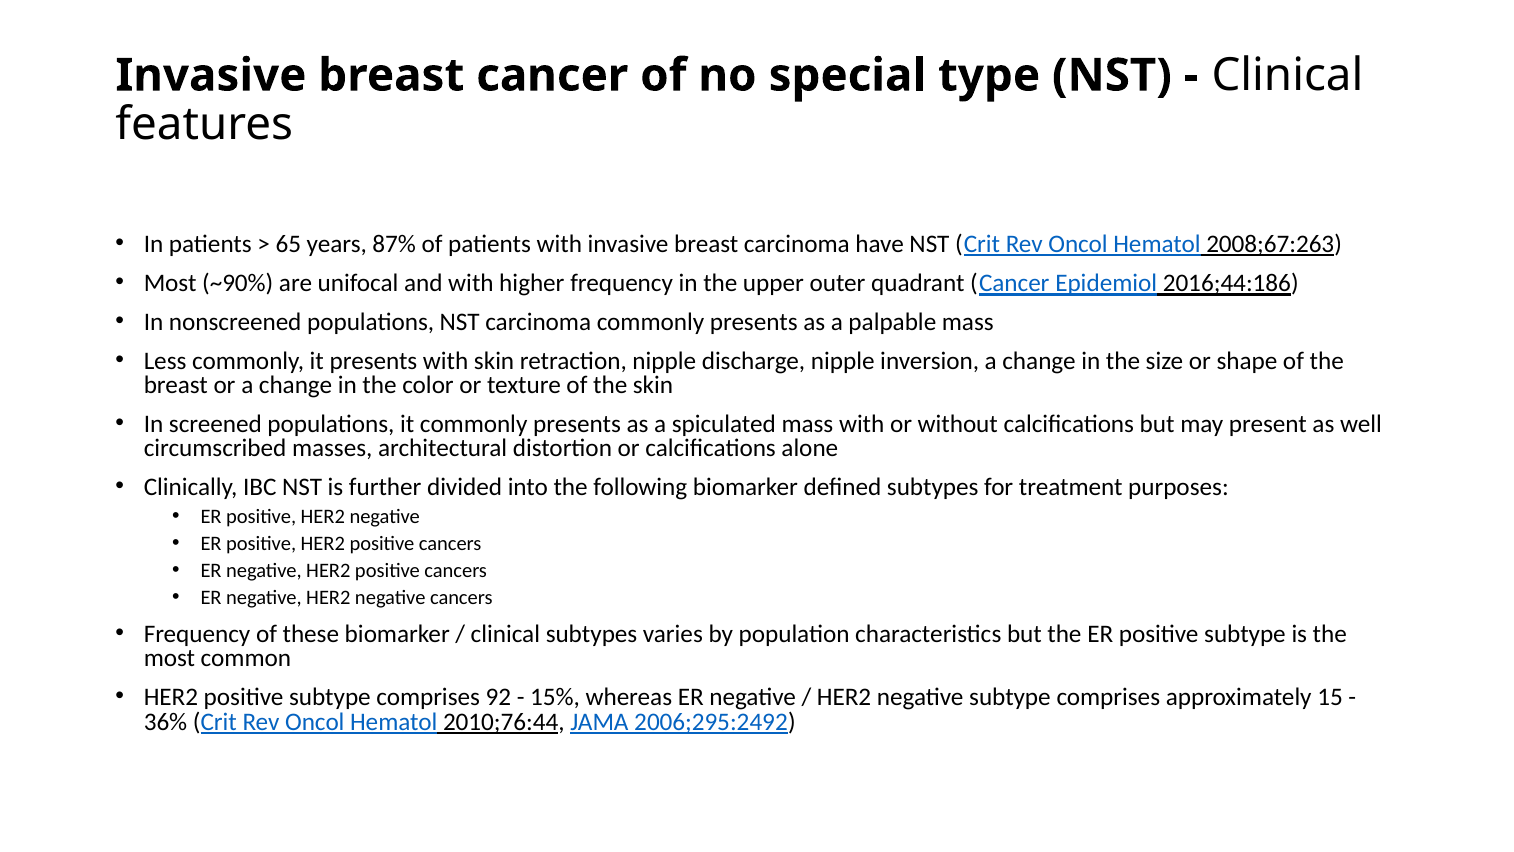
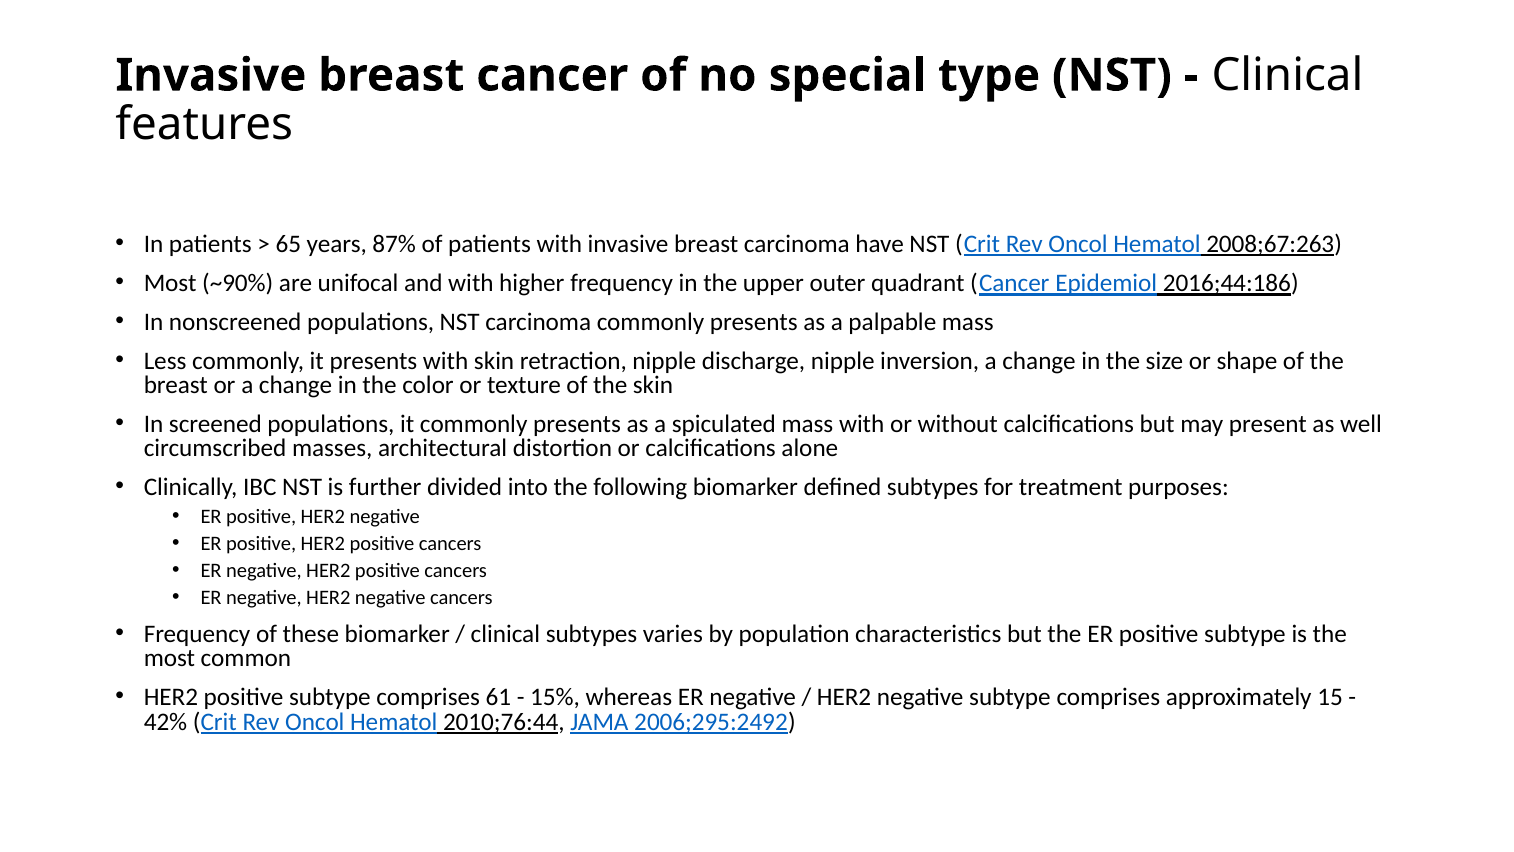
92: 92 -> 61 (498, 697)
36%: 36% -> 42% (166, 722)
